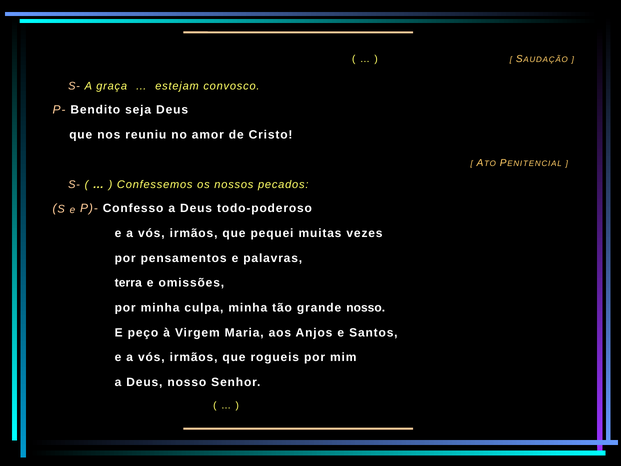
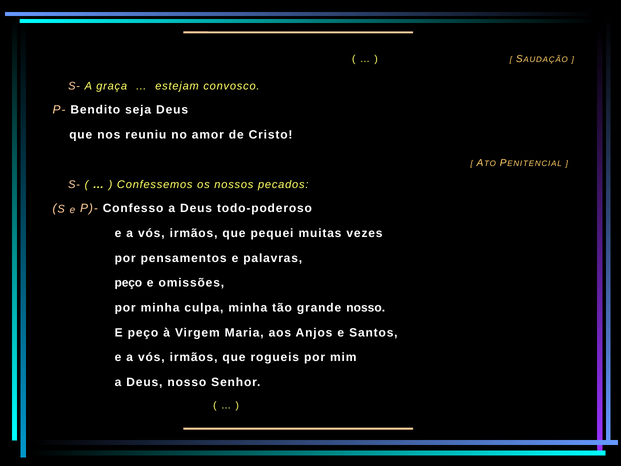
terra: terra -> peço (128, 283)
